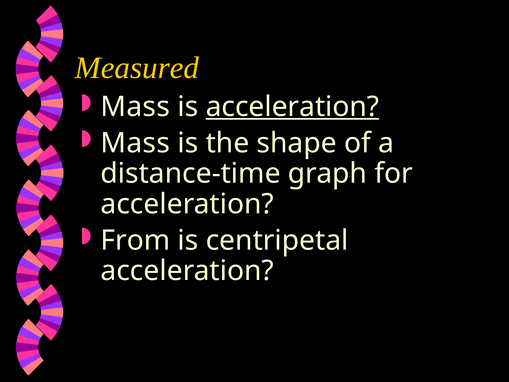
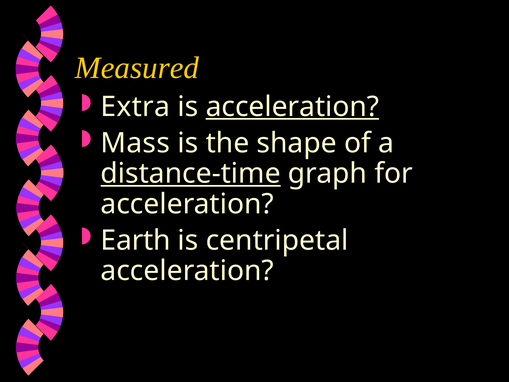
Mass: Mass -> Extra (135, 107)
distance-time underline: none -> present (191, 173)
From: From -> Earth (136, 240)
